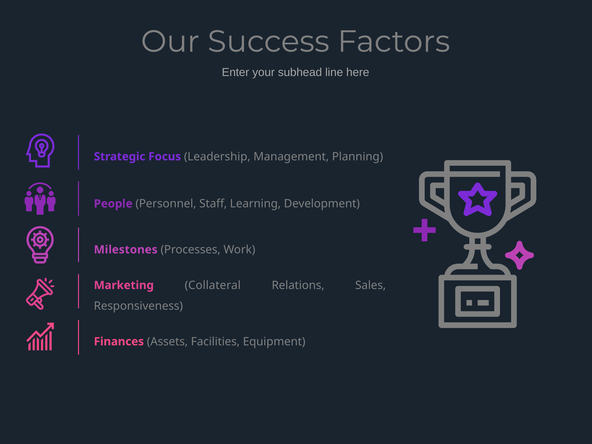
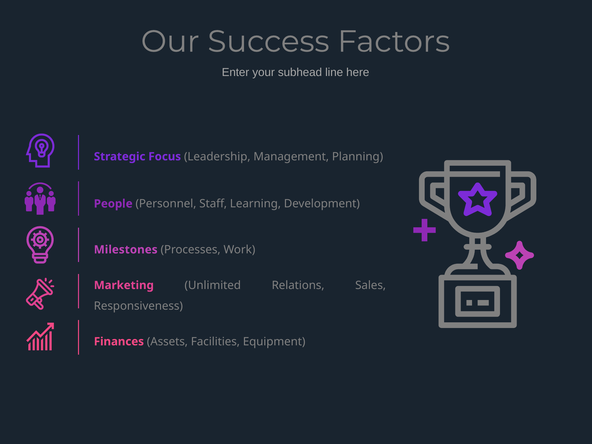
Collateral: Collateral -> Unlimited (213, 285)
